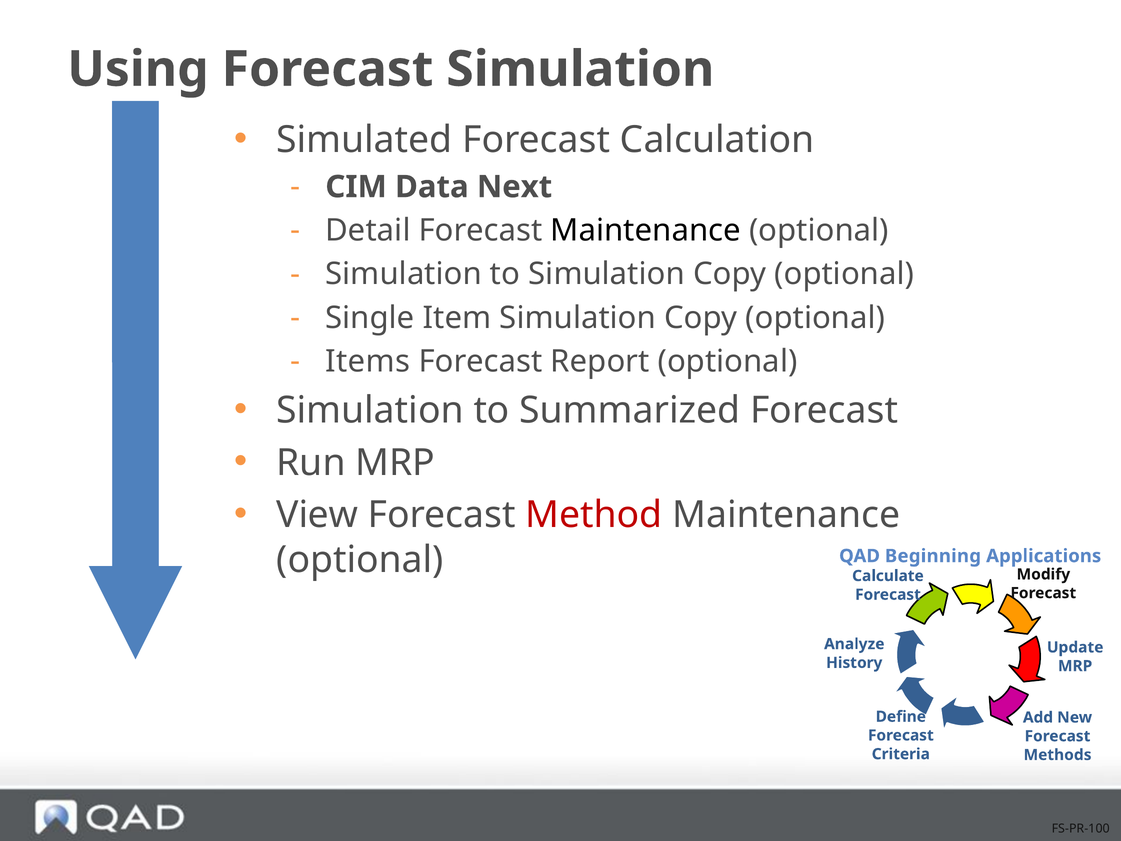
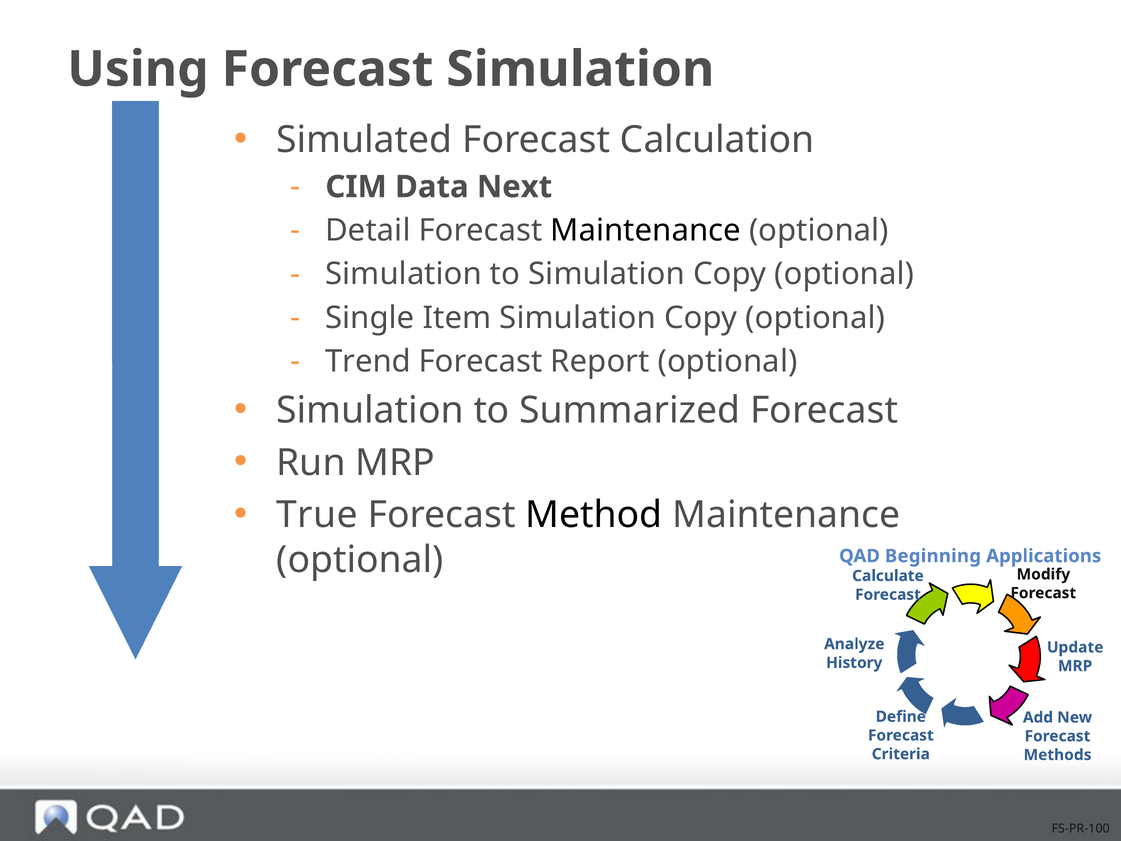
Items: Items -> Trend (368, 361)
View: View -> True (317, 515)
Method colour: red -> black (594, 515)
